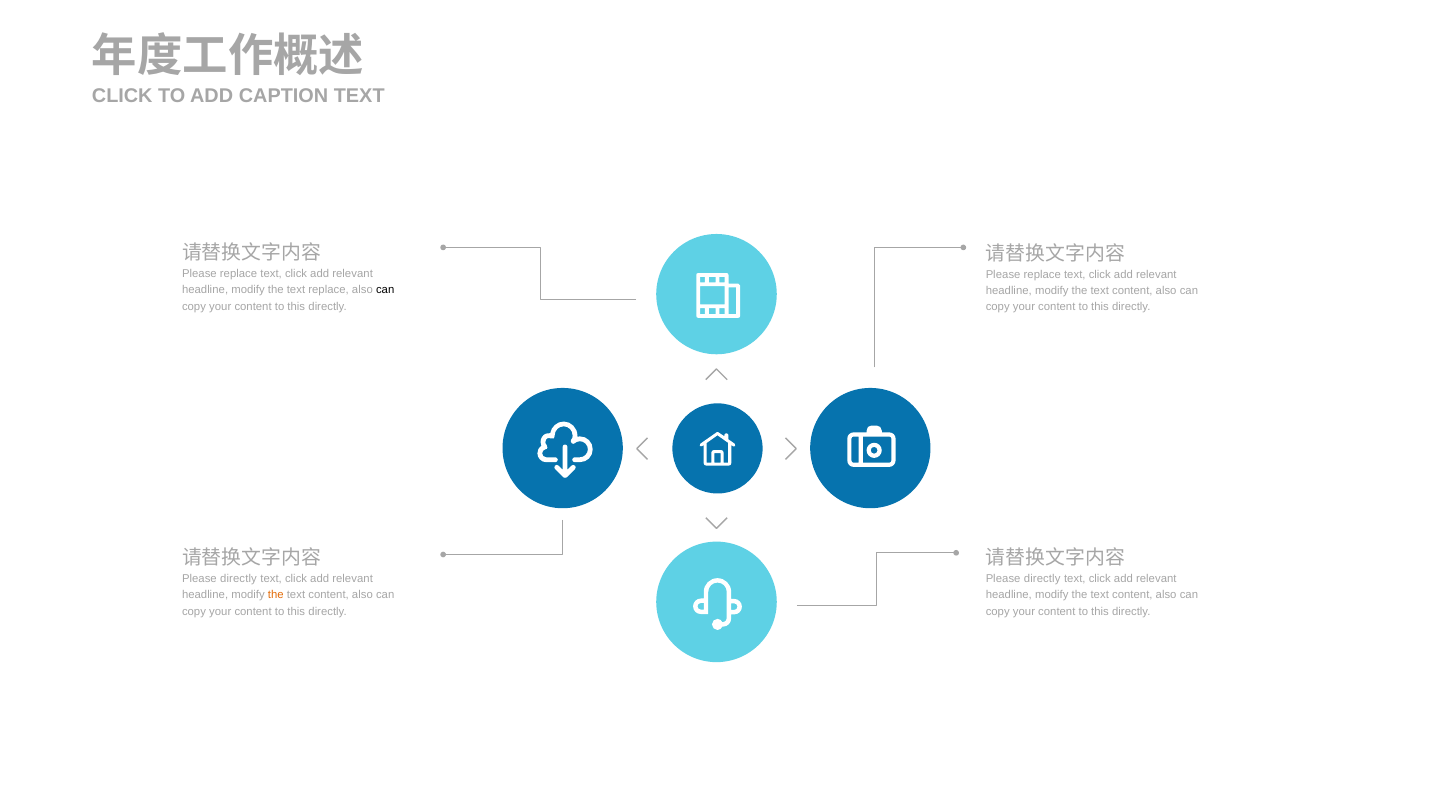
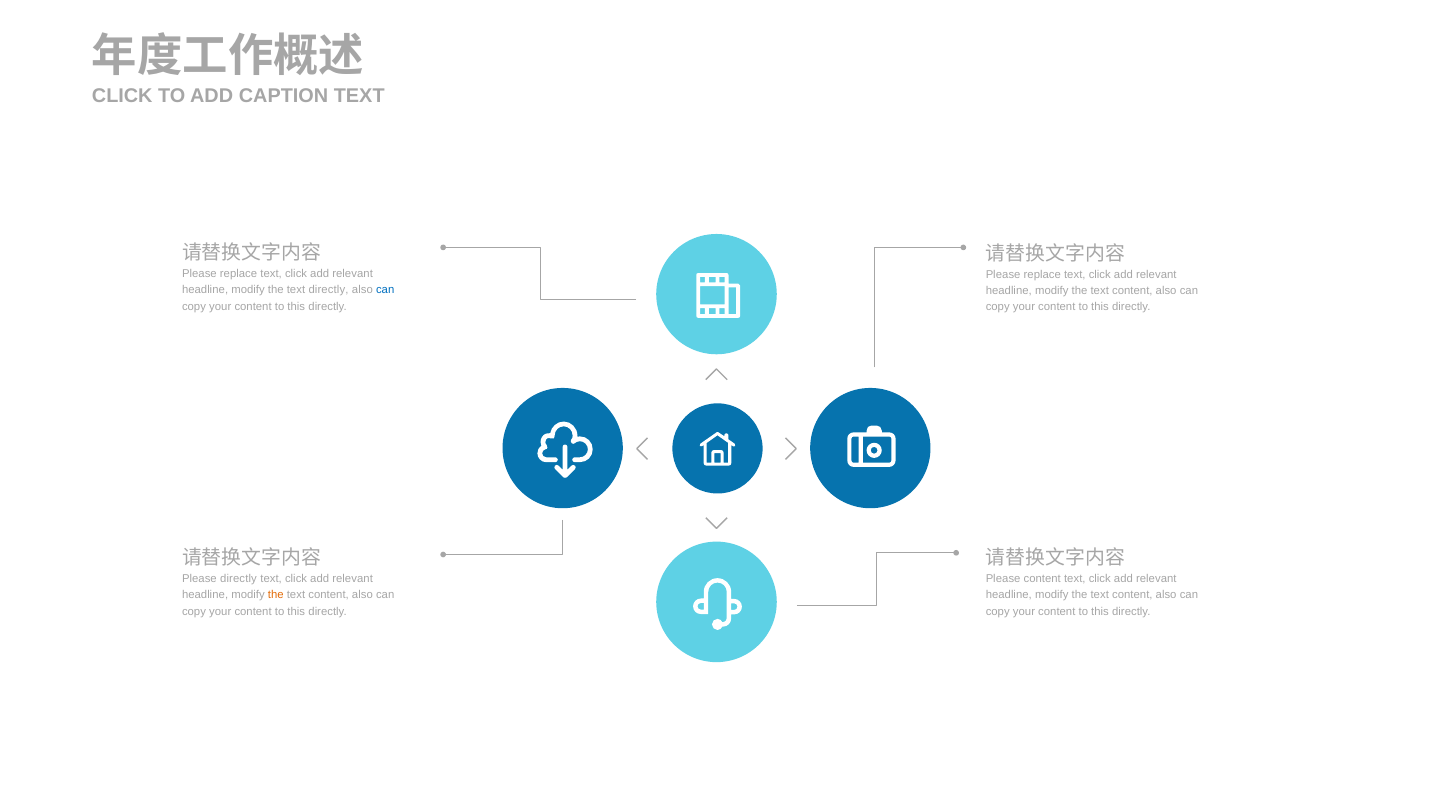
text replace: replace -> directly (329, 290)
can colour: black -> blue (385, 290)
directly: directly -> content (1042, 579)
